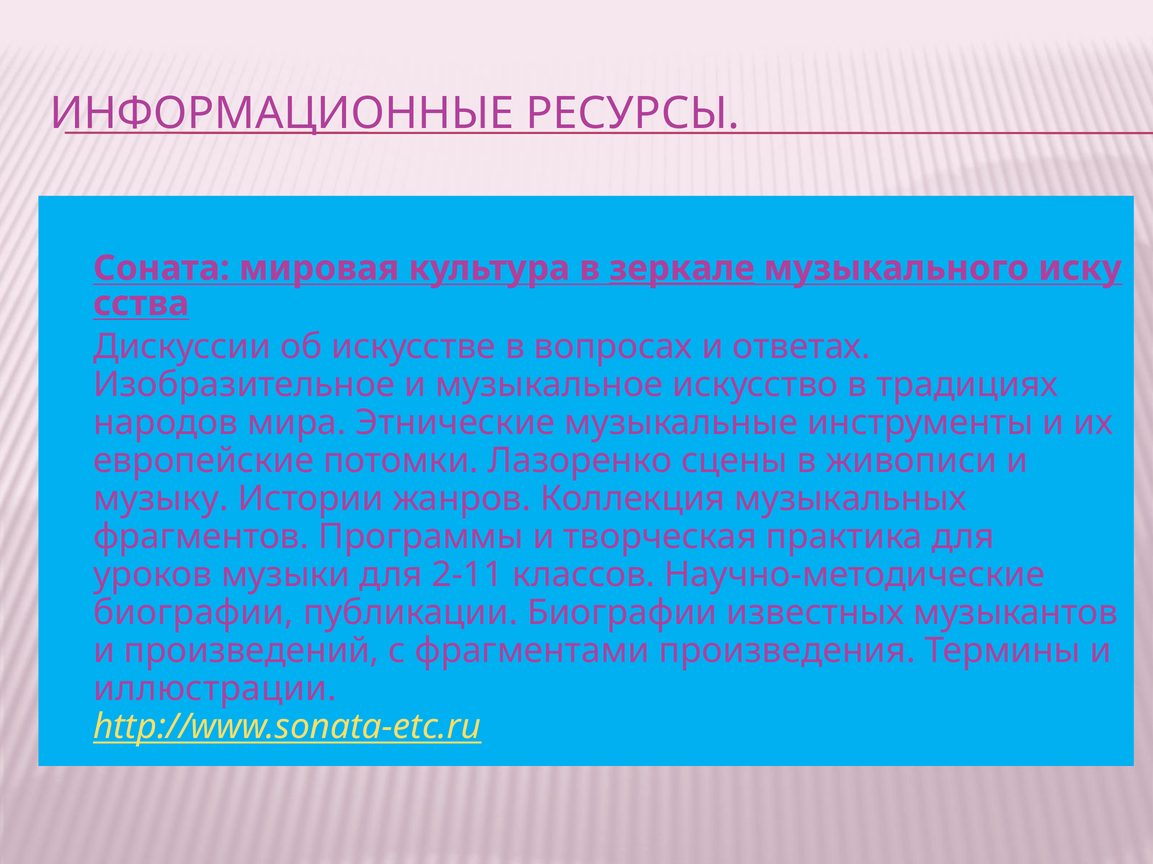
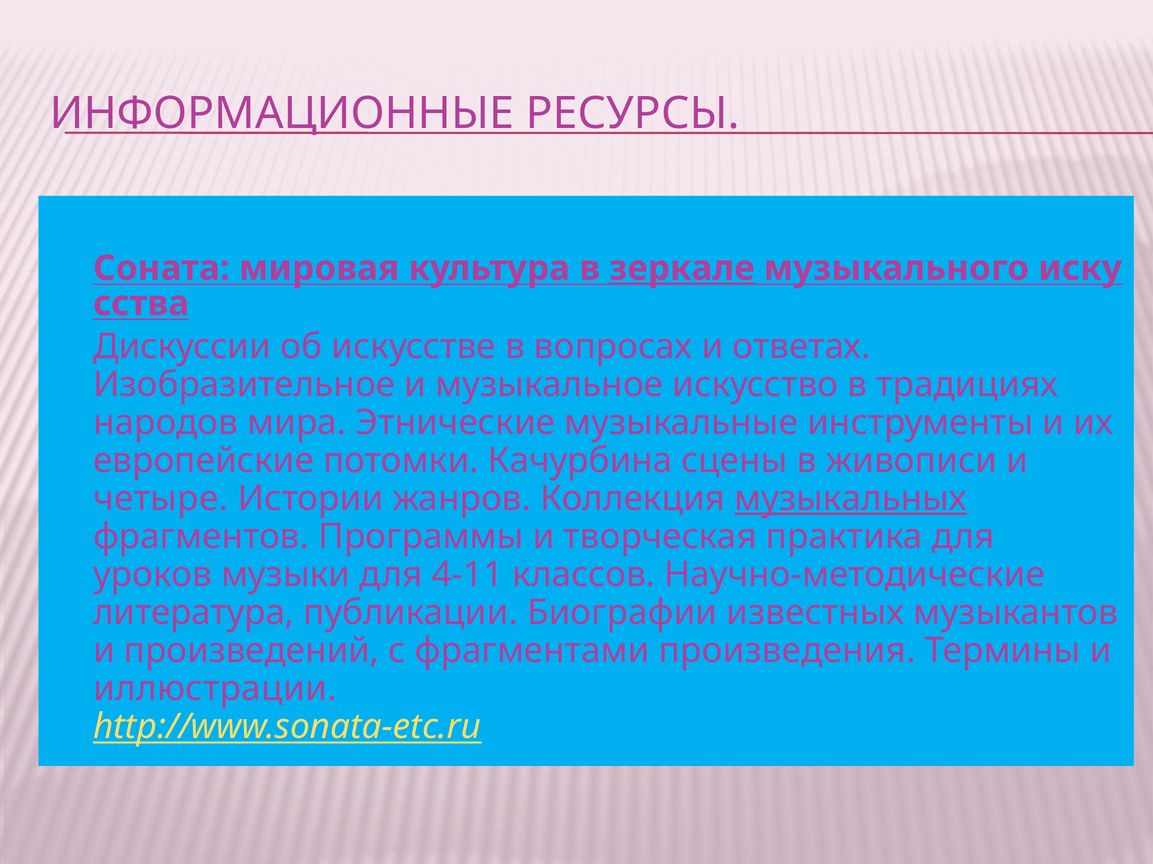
Лазоренко: Лазоренко -> Качурбина (580, 461)
музыку: музыку -> четыре (161, 499)
музыкальных underline: none -> present (851, 499)
2-11: 2-11 -> 4-11 (467, 575)
биографии: биографии -> литература (194, 613)
